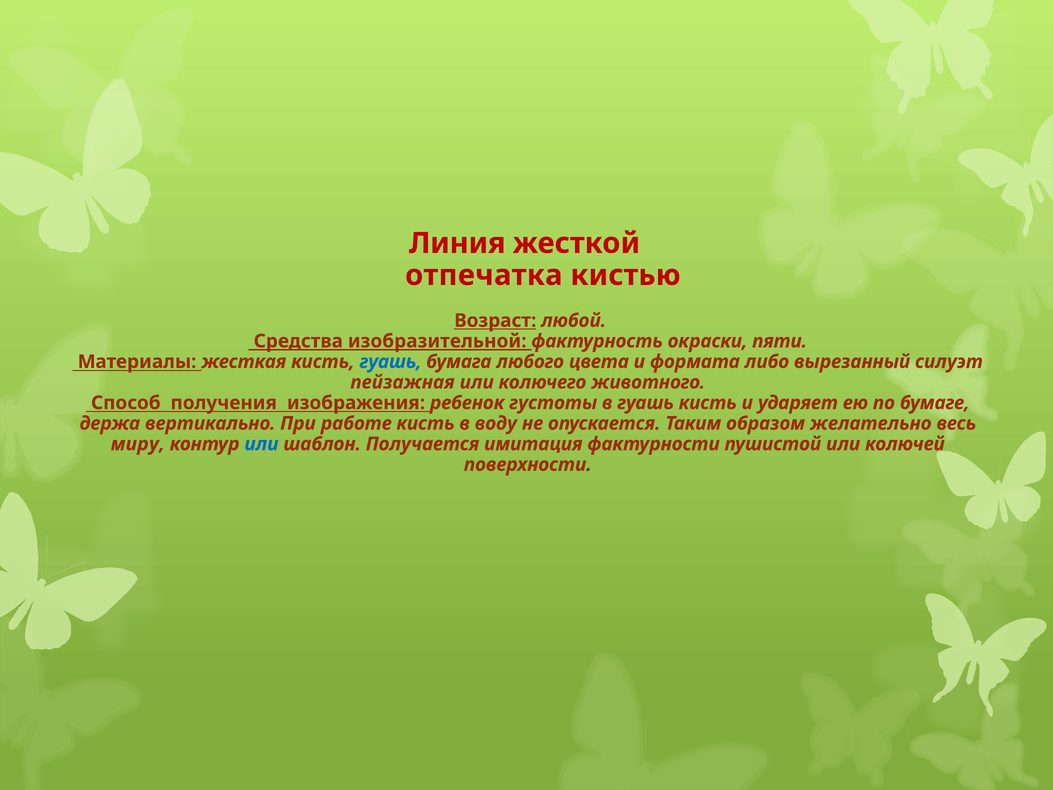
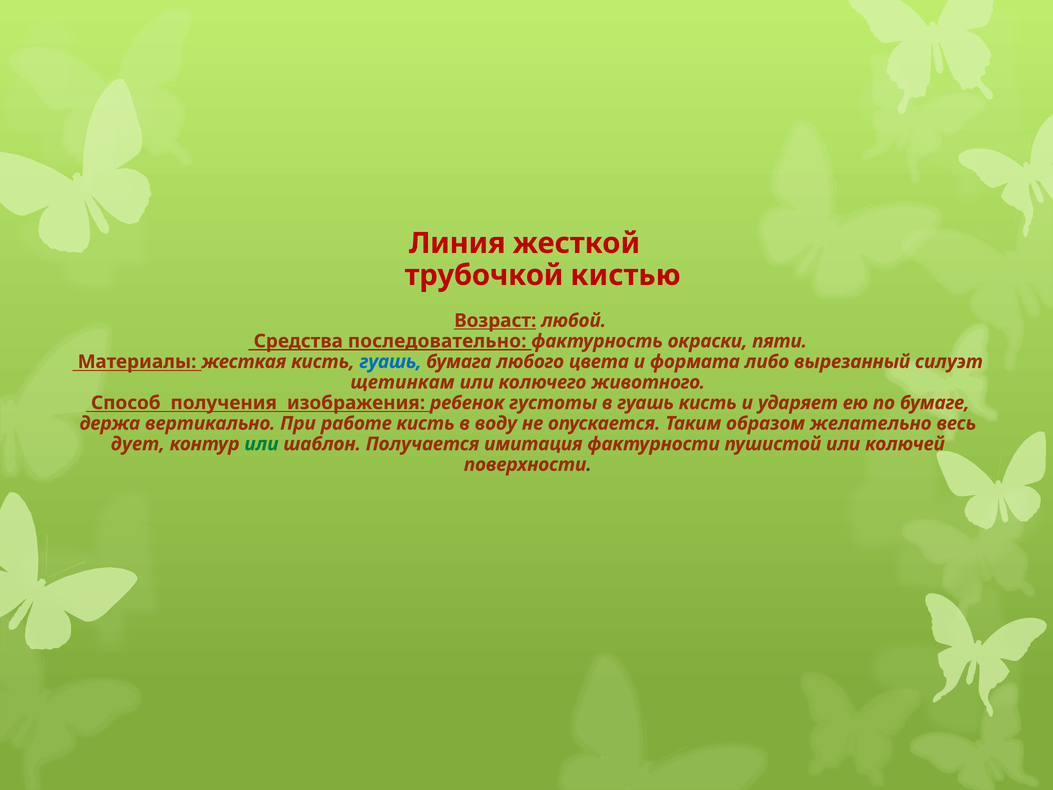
отпечатка: отпечатка -> трубочкой (484, 275)
изобразительной: изобразительной -> последовательно (437, 341)
пейзажная: пейзажная -> щетинкам (402, 382)
миру: миру -> дует (138, 444)
или colour: blue -> green (261, 444)
